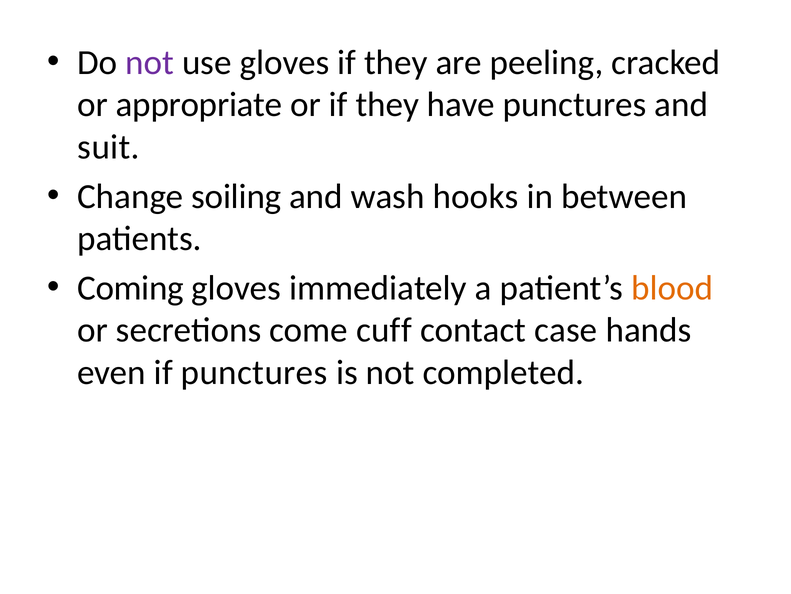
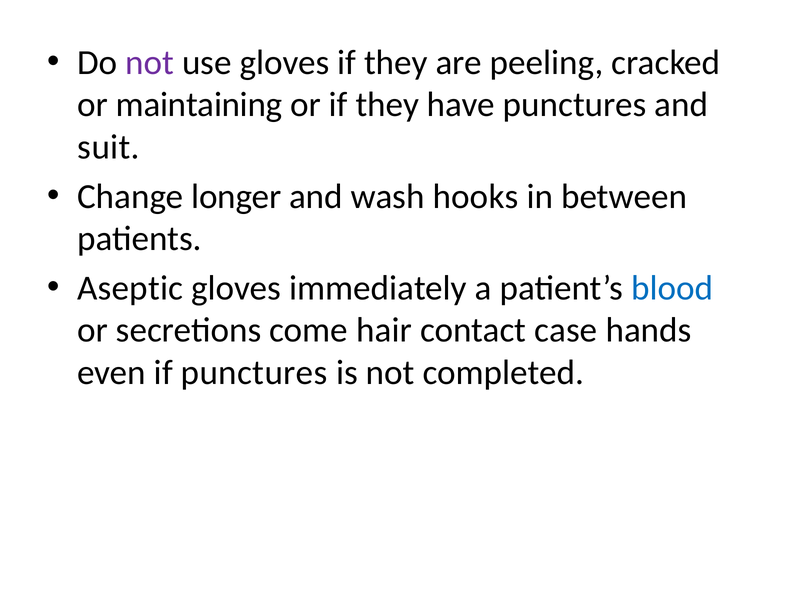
appropriate: appropriate -> maintaining (199, 105)
soiling: soiling -> longer (236, 196)
Coming: Coming -> Aseptic (130, 288)
blood colour: orange -> blue (672, 288)
cuff: cuff -> hair (384, 330)
